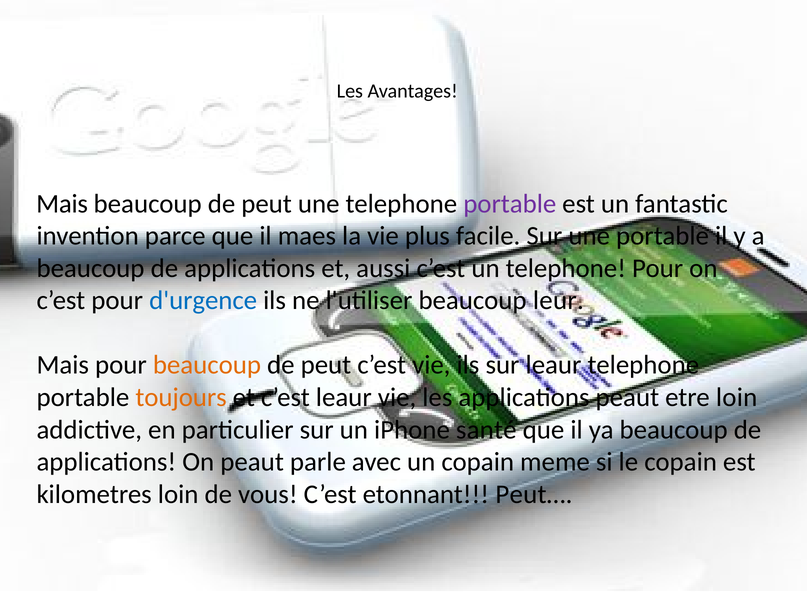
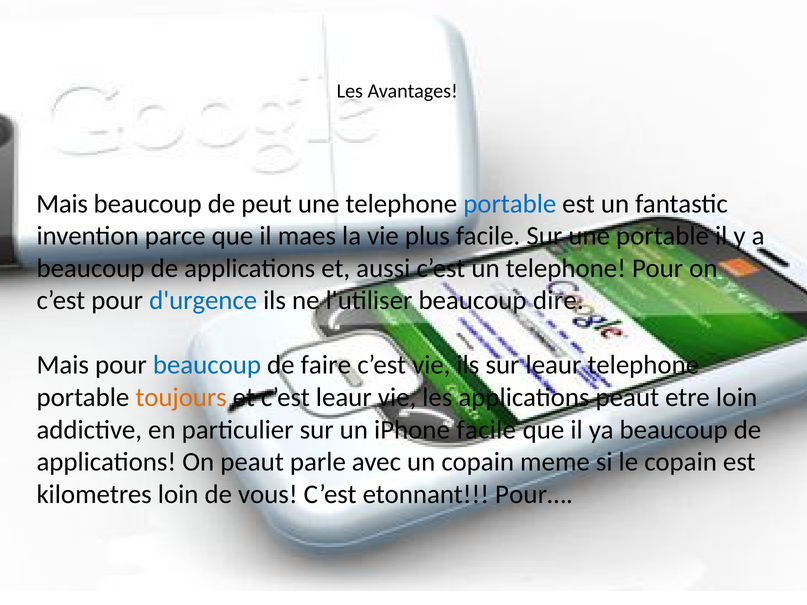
portable colour: purple -> blue (510, 204)
leur: leur -> dire (558, 301)
beaucoup colour: orange -> blue (207, 365)
peut: peut -> faire (326, 365)
iPhone santé: santé -> facile (486, 430)
Peut…: Peut… -> Pour… (534, 494)
